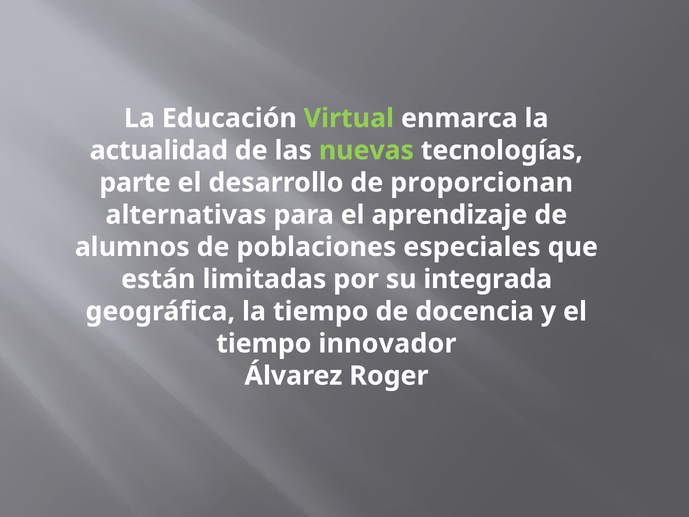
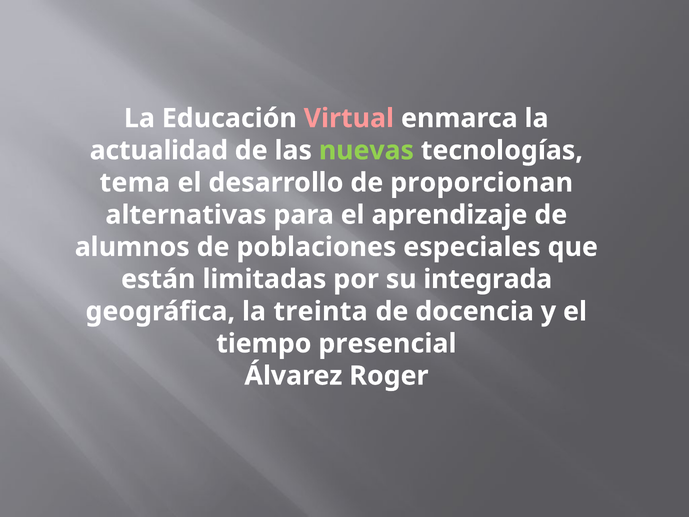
Virtual colour: light green -> pink (349, 118)
parte: parte -> tema (135, 183)
la tiempo: tiempo -> treinta (321, 311)
innovador: innovador -> presencial (387, 343)
